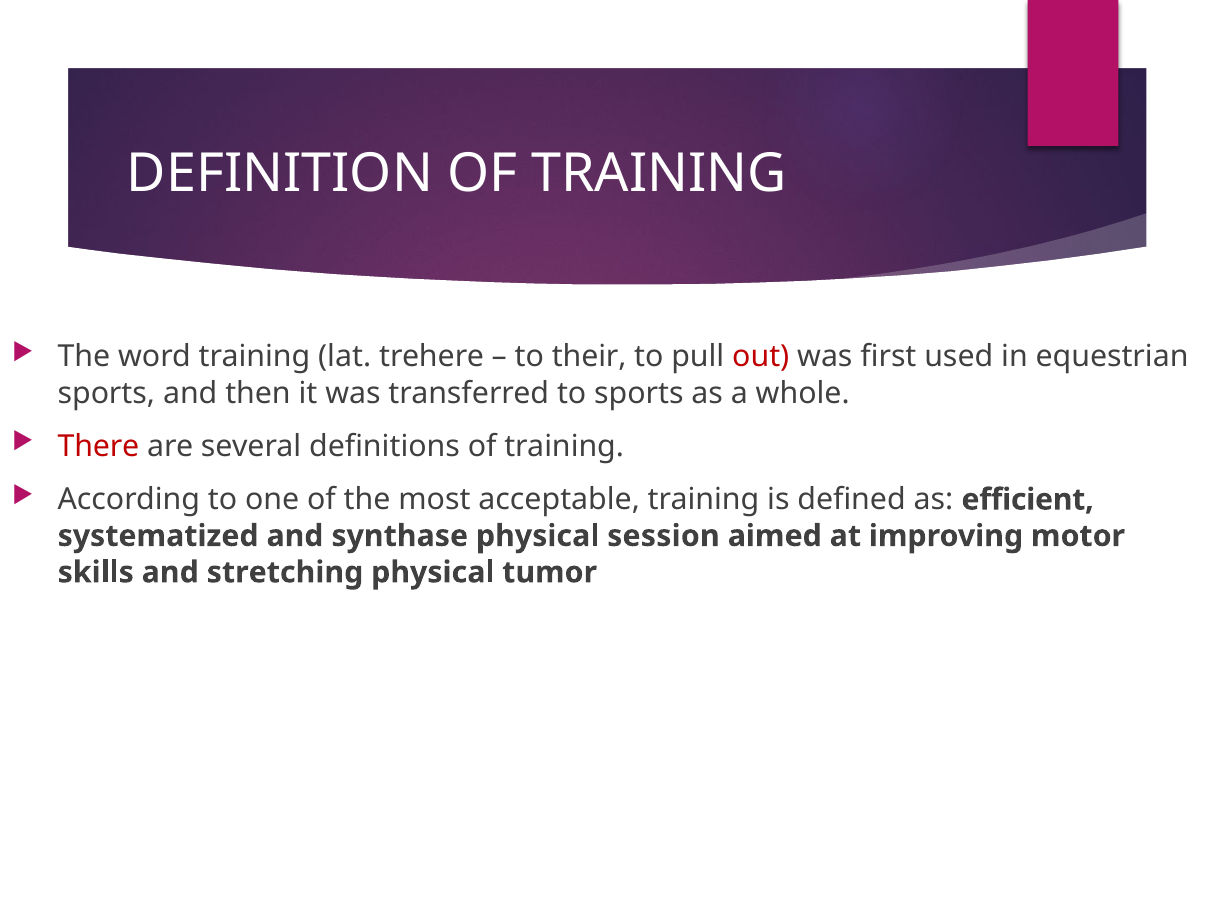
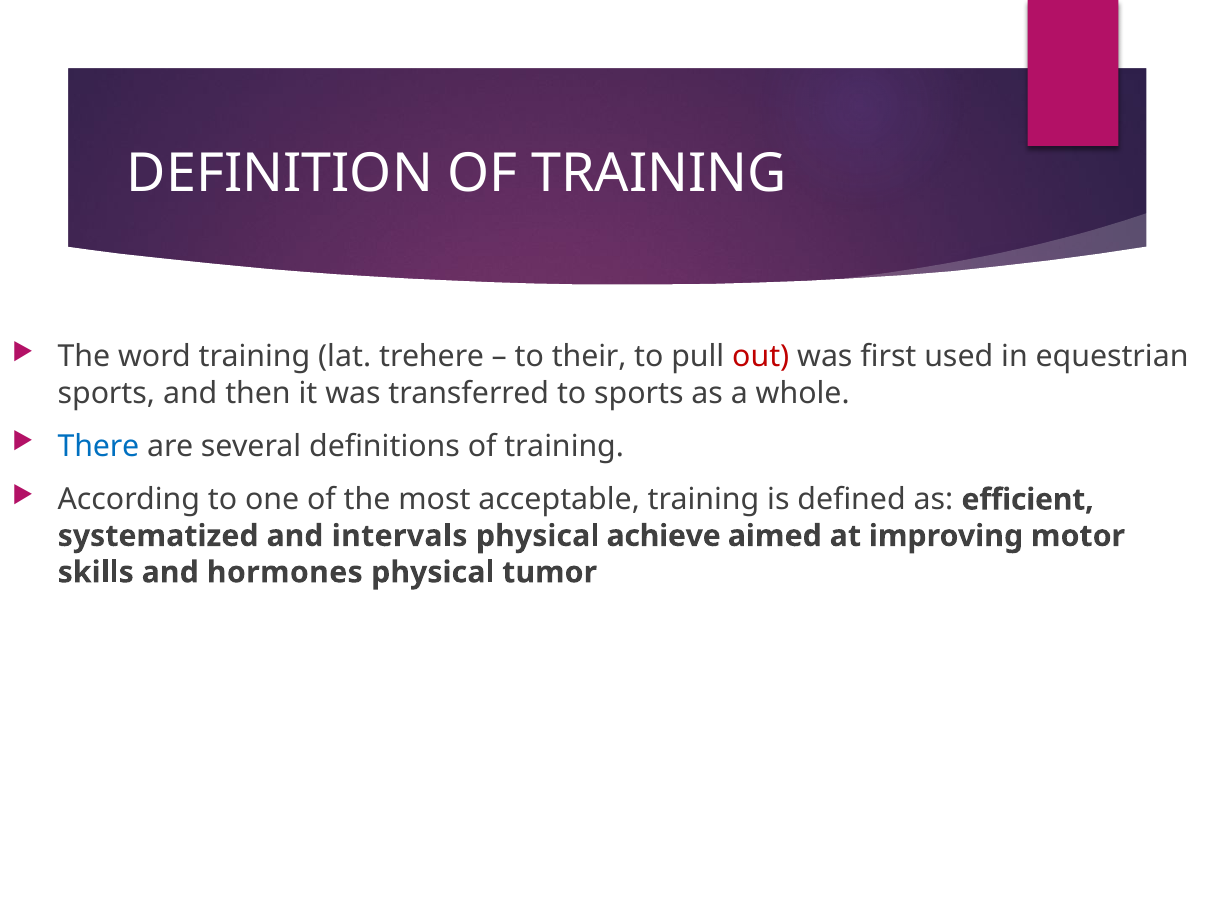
There colour: red -> blue (98, 446)
synthase: synthase -> intervals (400, 536)
session: session -> achieve (664, 536)
stretching: stretching -> hormones (285, 572)
